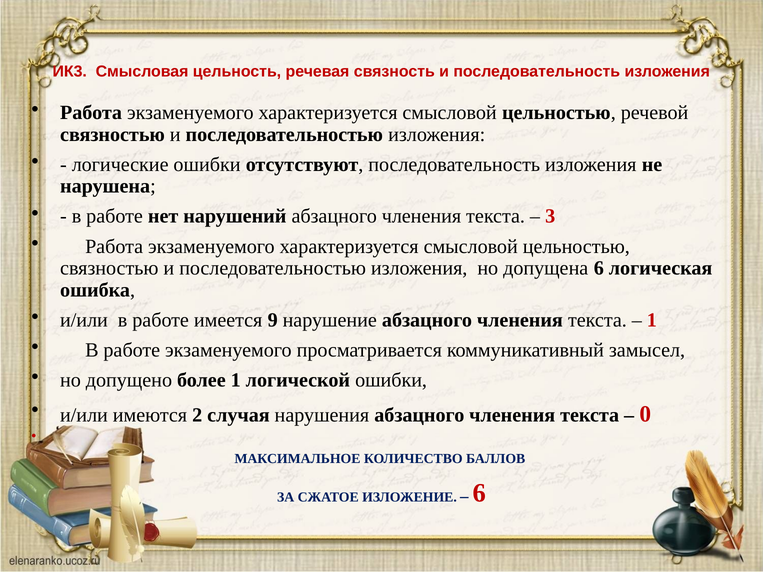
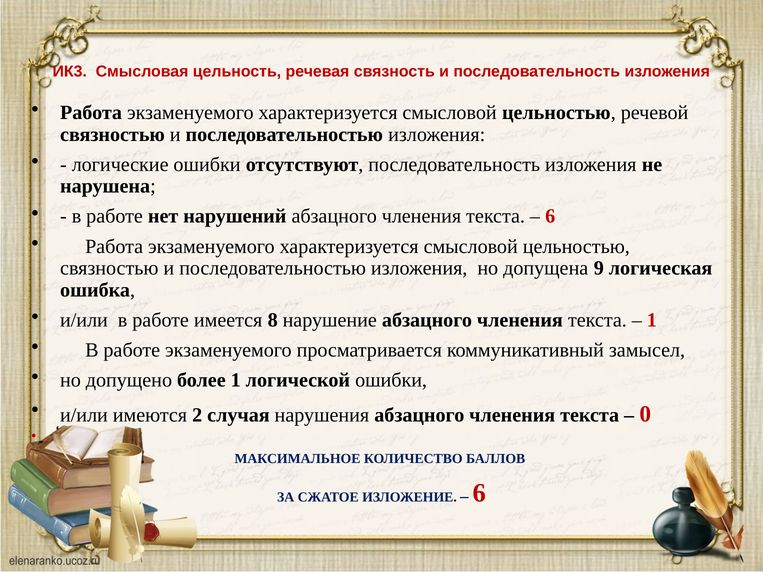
3: 3 -> 6 (550, 216)
допущена 6: 6 -> 9 (599, 268)
9: 9 -> 8 (273, 320)
